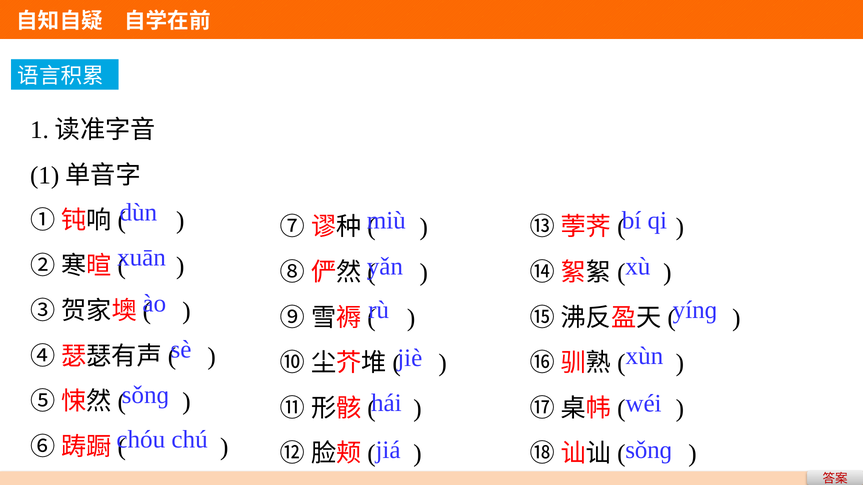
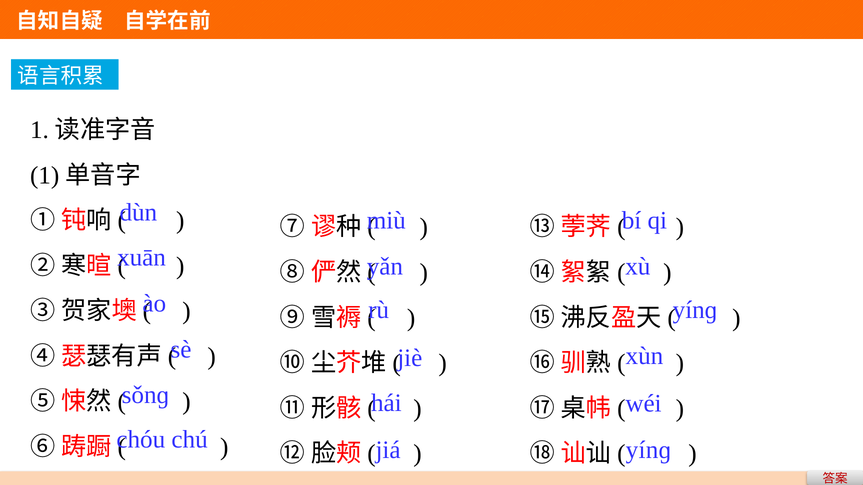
sǒnɡ: sǒnɡ -> yínɡ (648, 450)
